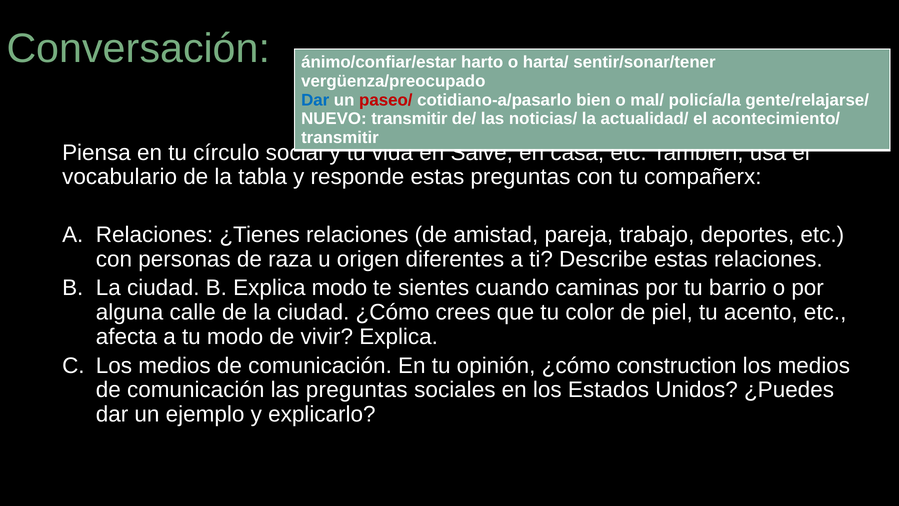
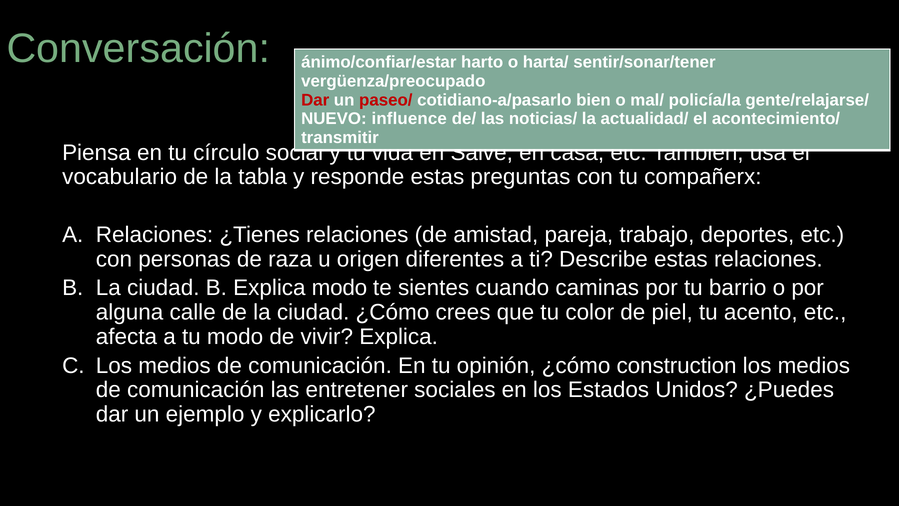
Dar colour: blue -> red (315, 100)
NUEVO transmitir: transmitir -> influence (409, 119)
las preguntas: preguntas -> entretener (357, 390)
